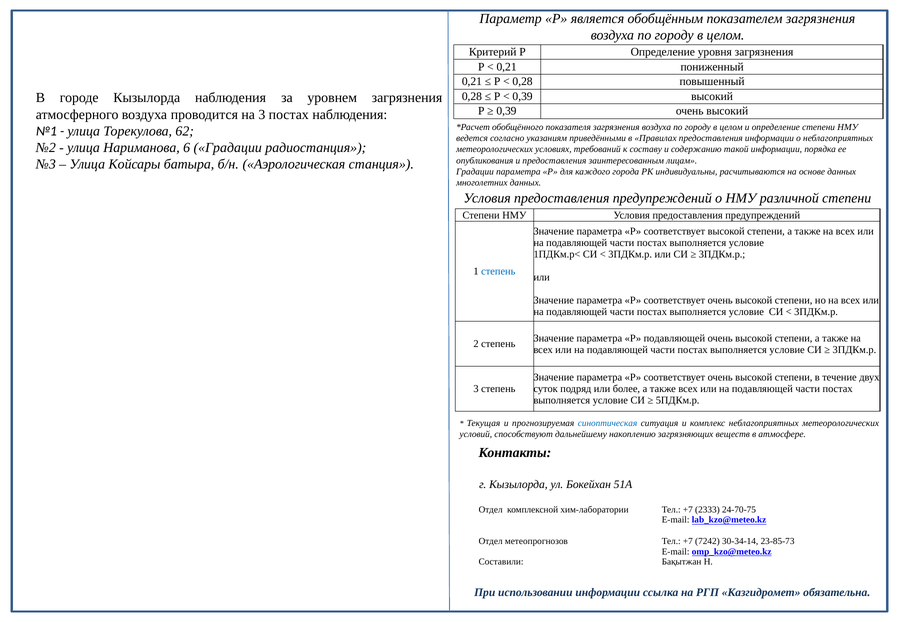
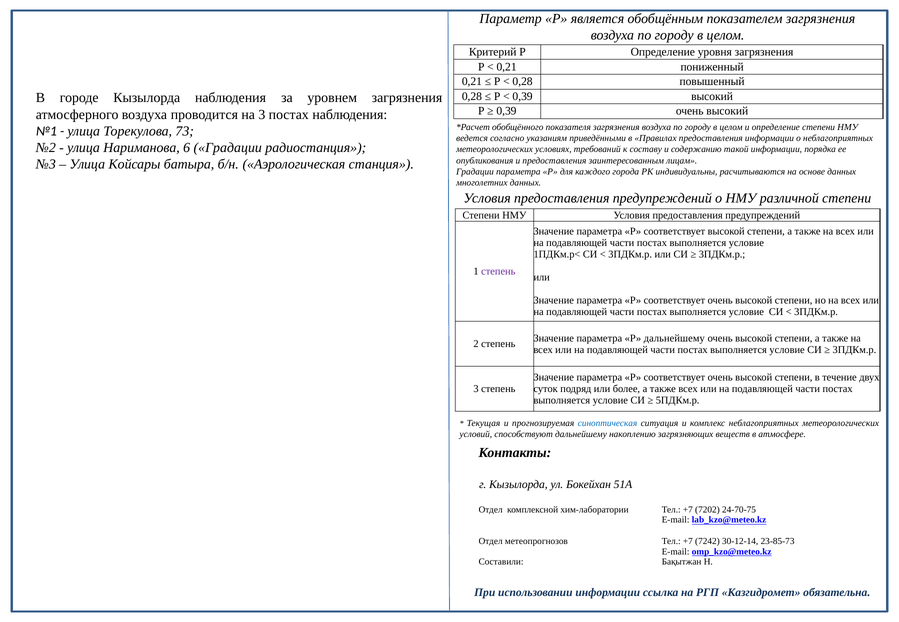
62: 62 -> 73 (185, 131)
степень colour: blue -> purple (498, 272)
Р подавляющей: подавляющей -> дальнейшему (674, 338)
2333: 2333 -> 7202 (707, 510)
30-34-14: 30-34-14 -> 30-12-14 (740, 542)
